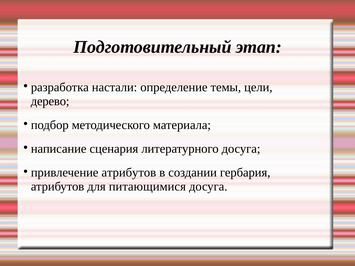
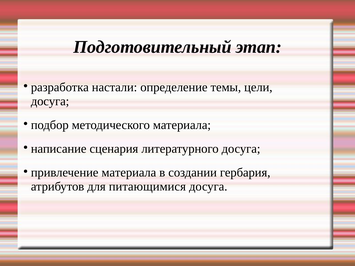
дерево: дерево -> досуга (50, 101)
привлечение атрибутов: атрибутов -> материала (129, 173)
